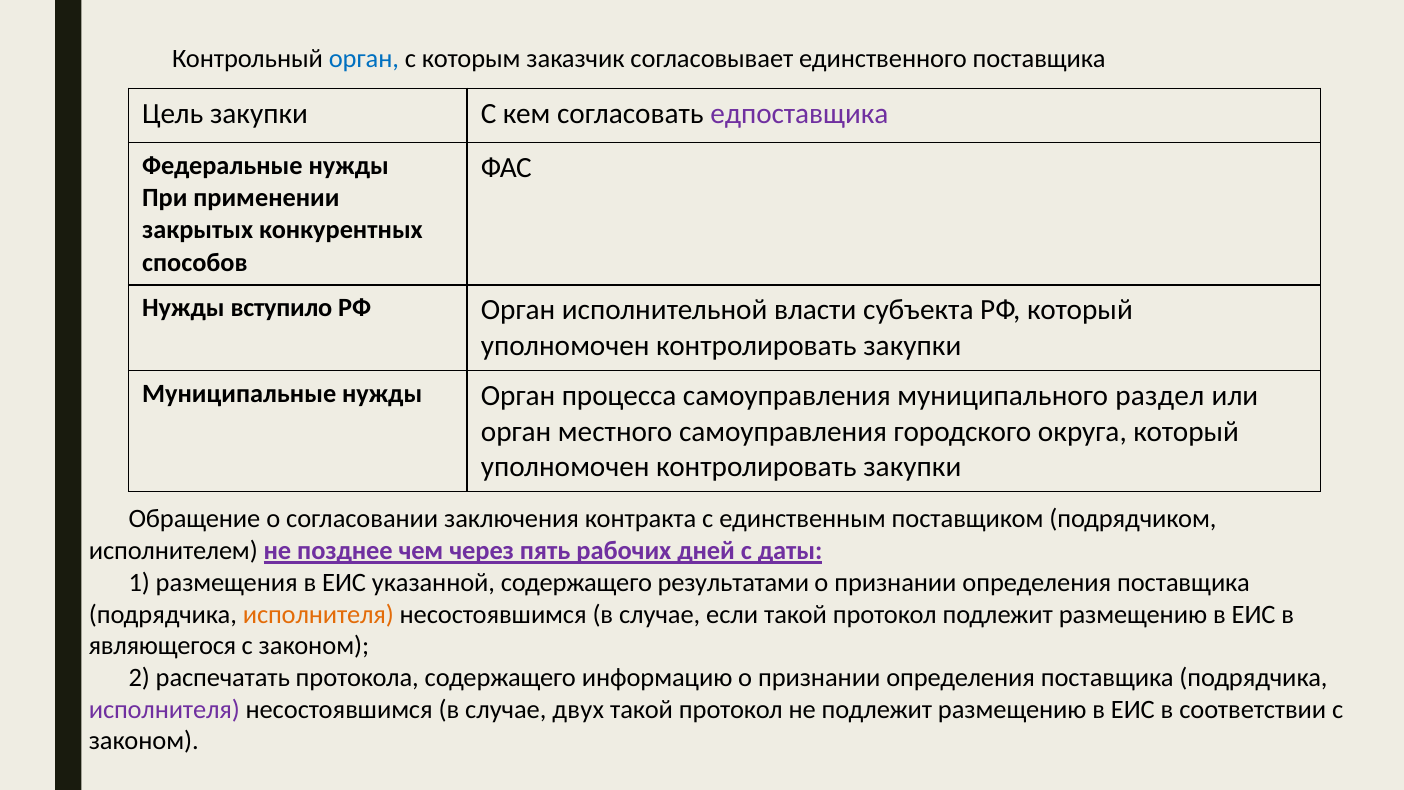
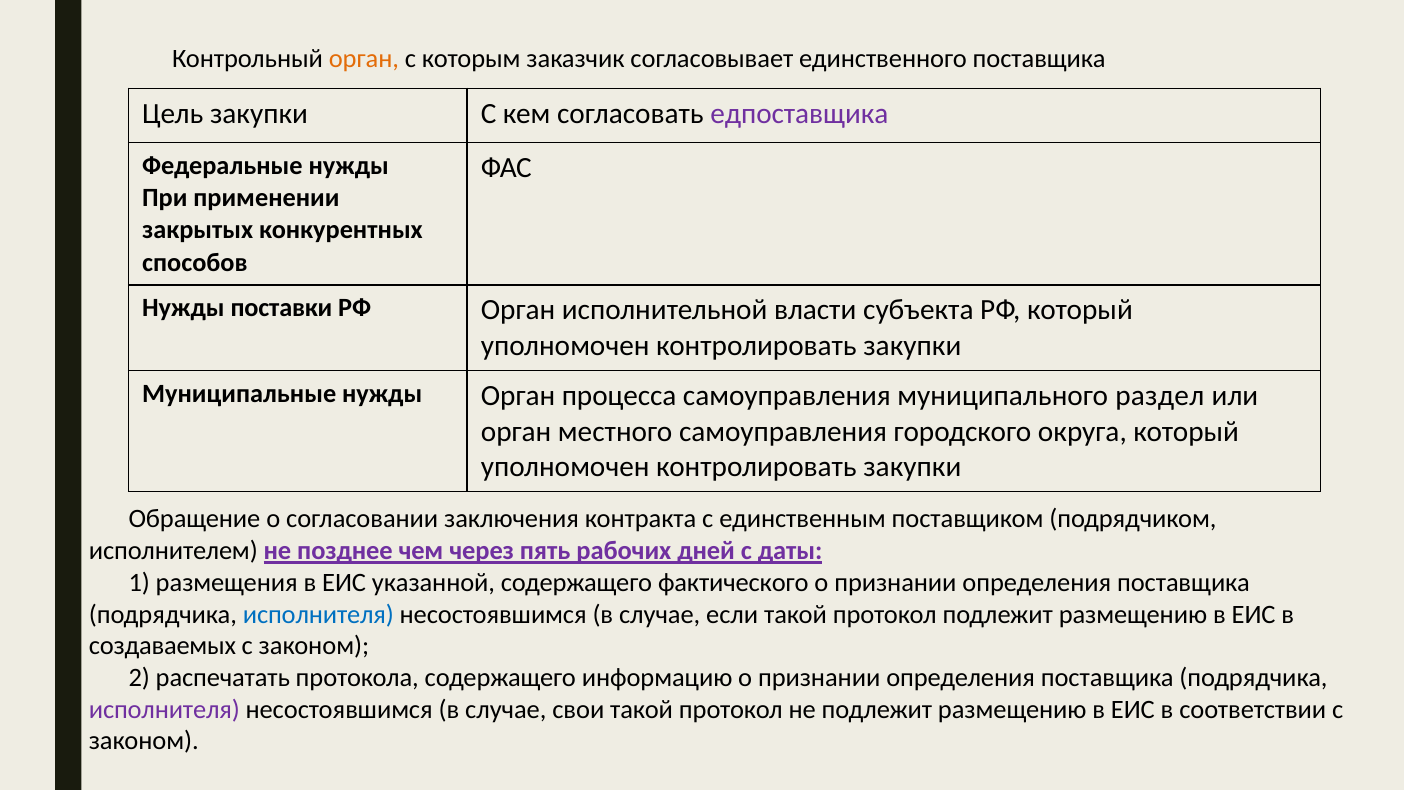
орган colour: blue -> orange (364, 59)
вступило: вступило -> поставки (281, 308)
результатами: результатами -> фактического (733, 582)
исполнителя colour: orange -> blue (318, 614)
являющегося: являющегося -> создаваемых (162, 646)
двух: двух -> свои (578, 709)
